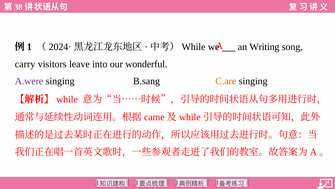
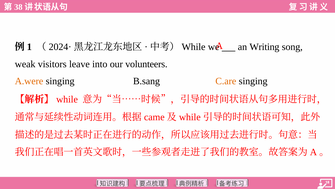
carry: carry -> weak (25, 64)
wonderful: wonderful -> volunteers (146, 64)
A.were colour: purple -> orange (29, 81)
